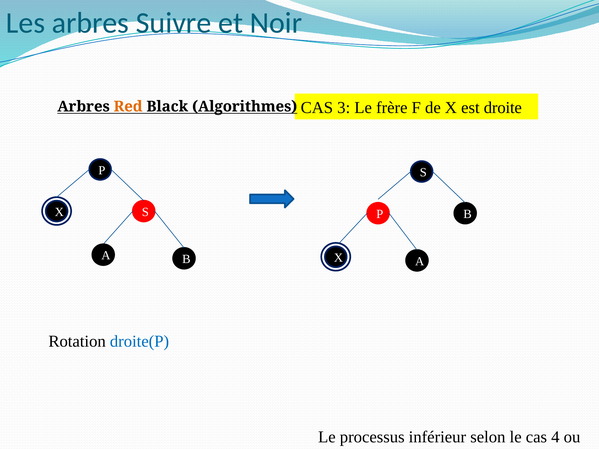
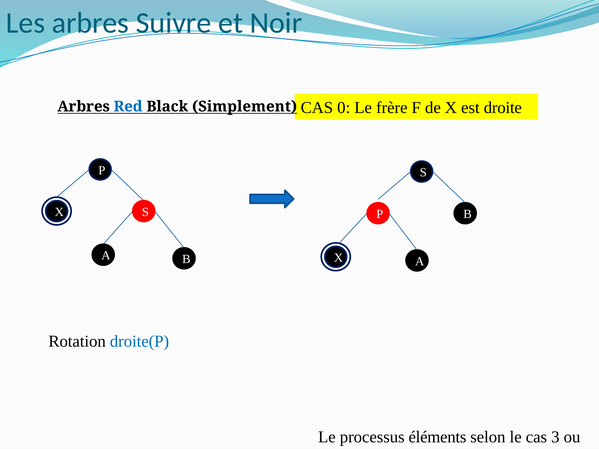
CAS 3: 3 -> 0 (344, 108)
Red colour: orange -> blue (128, 107)
Algorithmes: Algorithmes -> Simplement (245, 107)
inférieur: inférieur -> éléments (437, 437)
cas 4: 4 -> 3 (555, 437)
